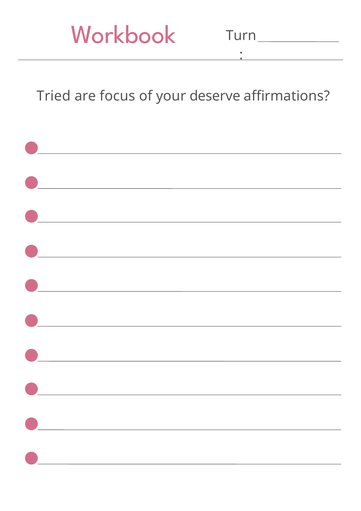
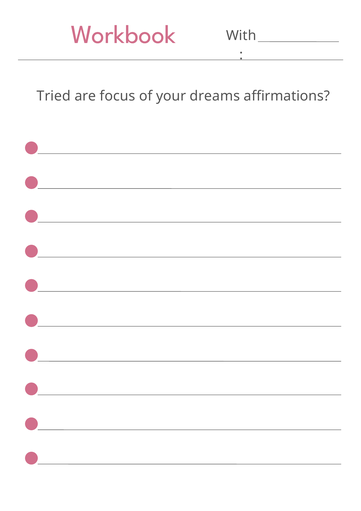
Turn: Turn -> With (241, 35)
deserve: deserve -> dreams (215, 96)
